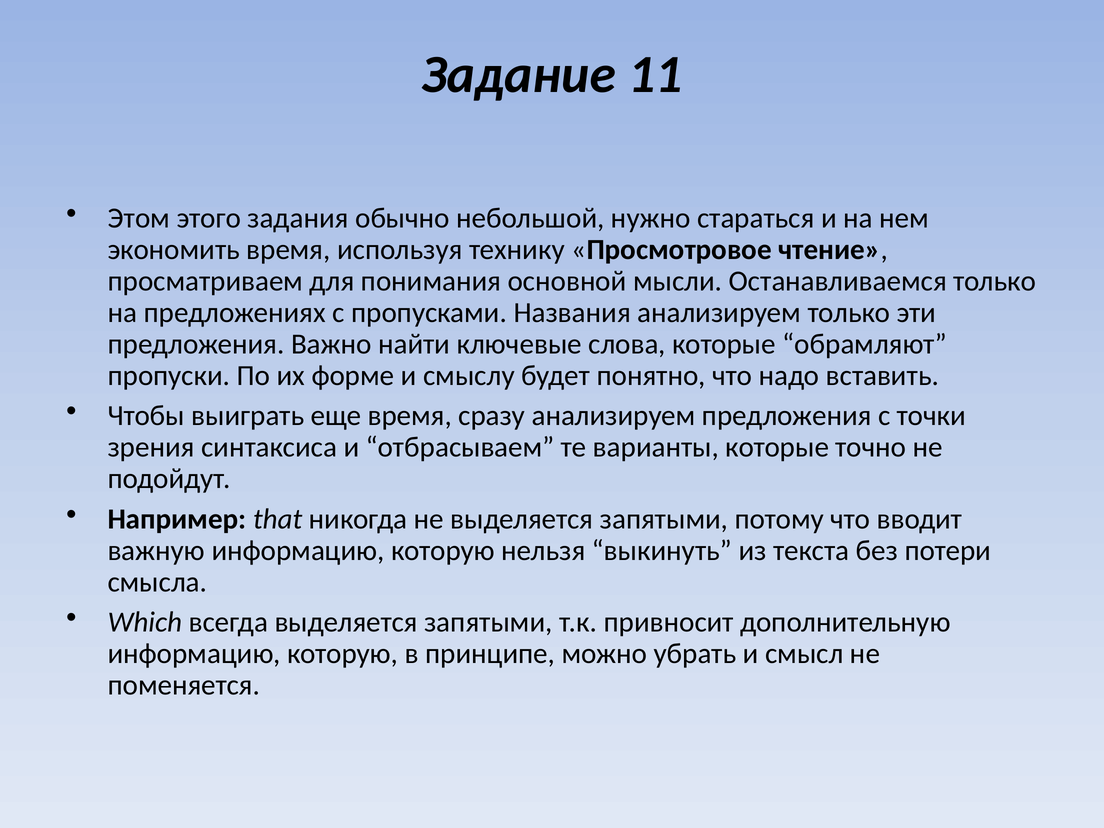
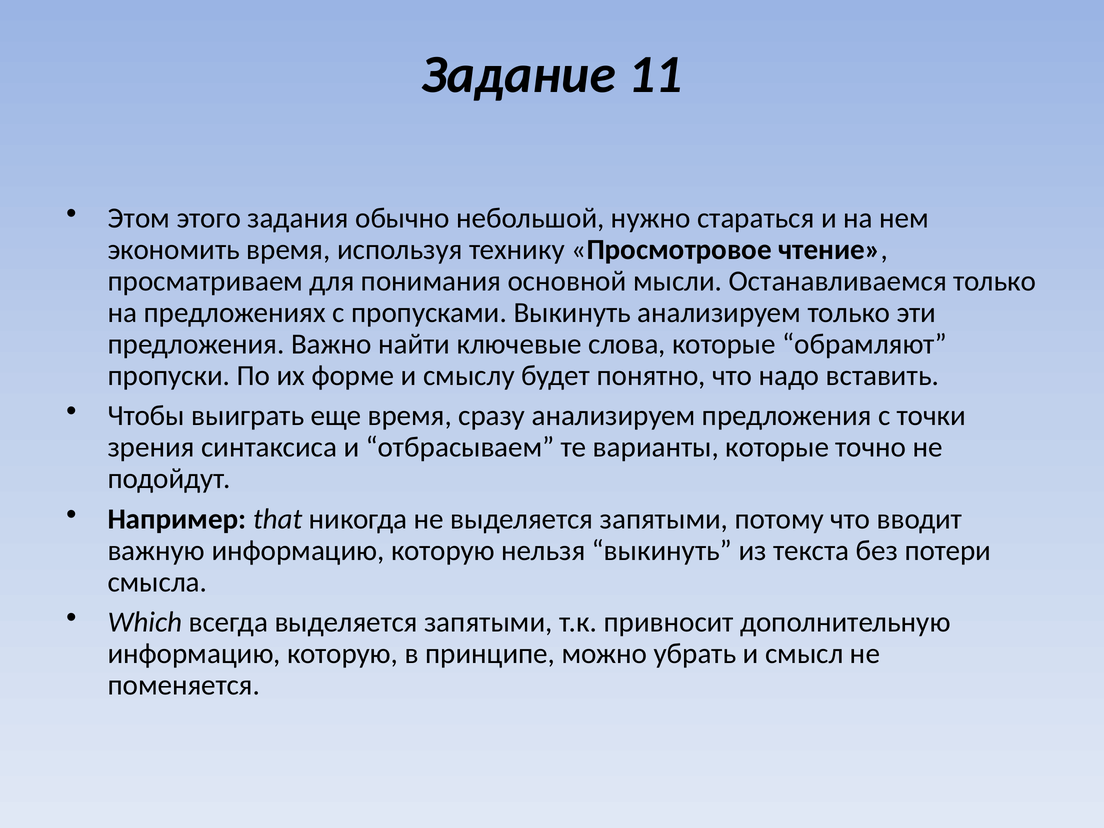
пропусками Названия: Названия -> Выкинуть (572, 313)
